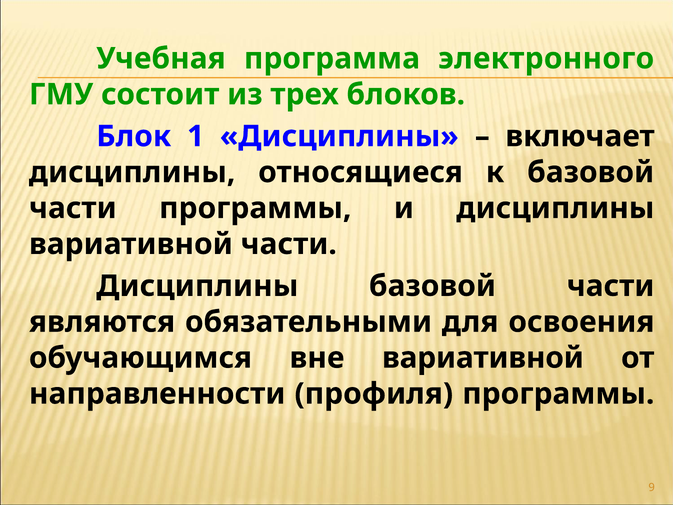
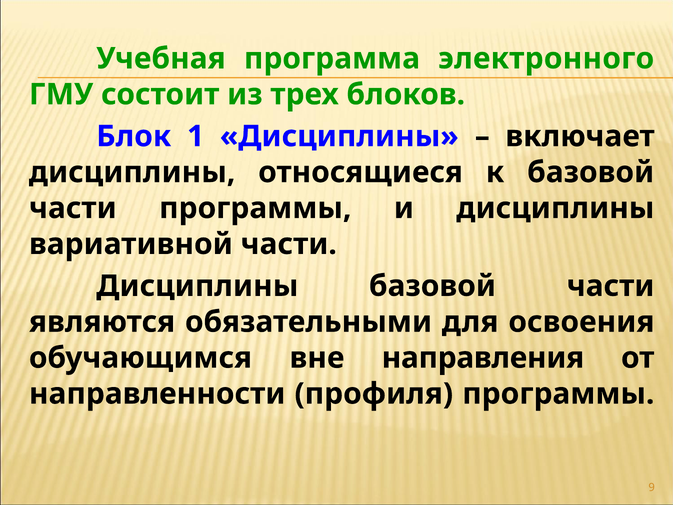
вне вариативной: вариативной -> направления (483, 358)
